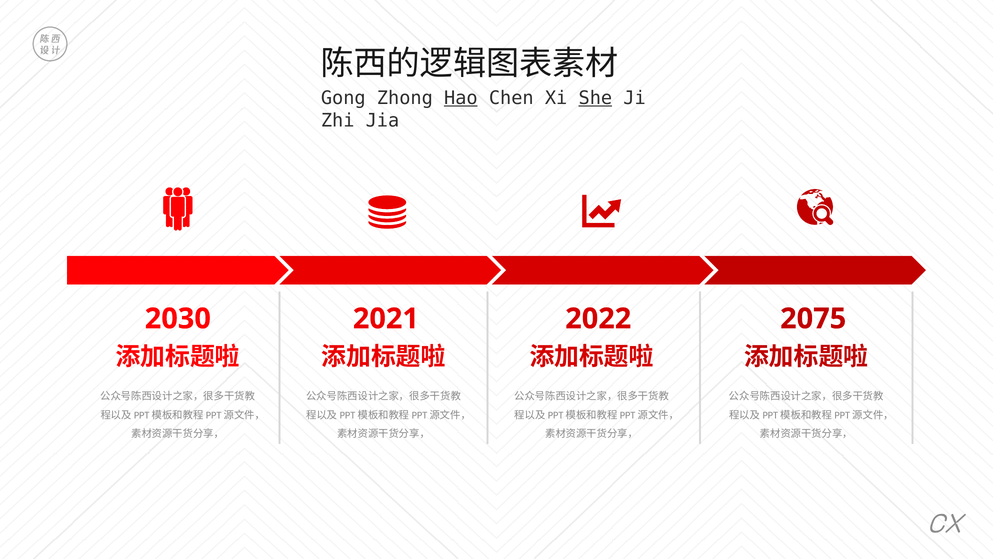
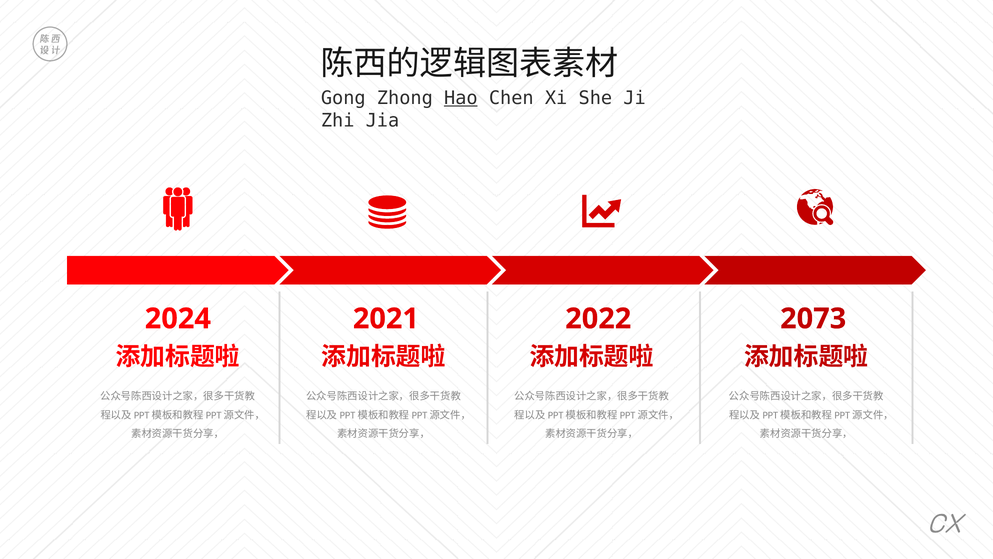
She underline: present -> none (595, 98)
2030: 2030 -> 2024 (178, 318)
2075: 2075 -> 2073 (813, 318)
